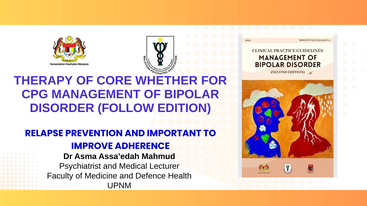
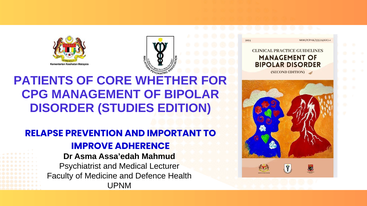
THERAPY: THERAPY -> PATIENTS (43, 81)
FOLLOW: FOLLOW -> STUDIES (126, 108)
